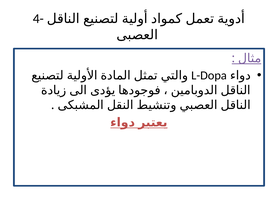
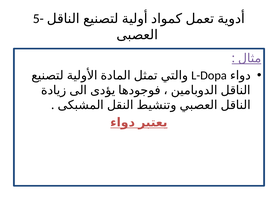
4-: 4- -> 5- (38, 19)
